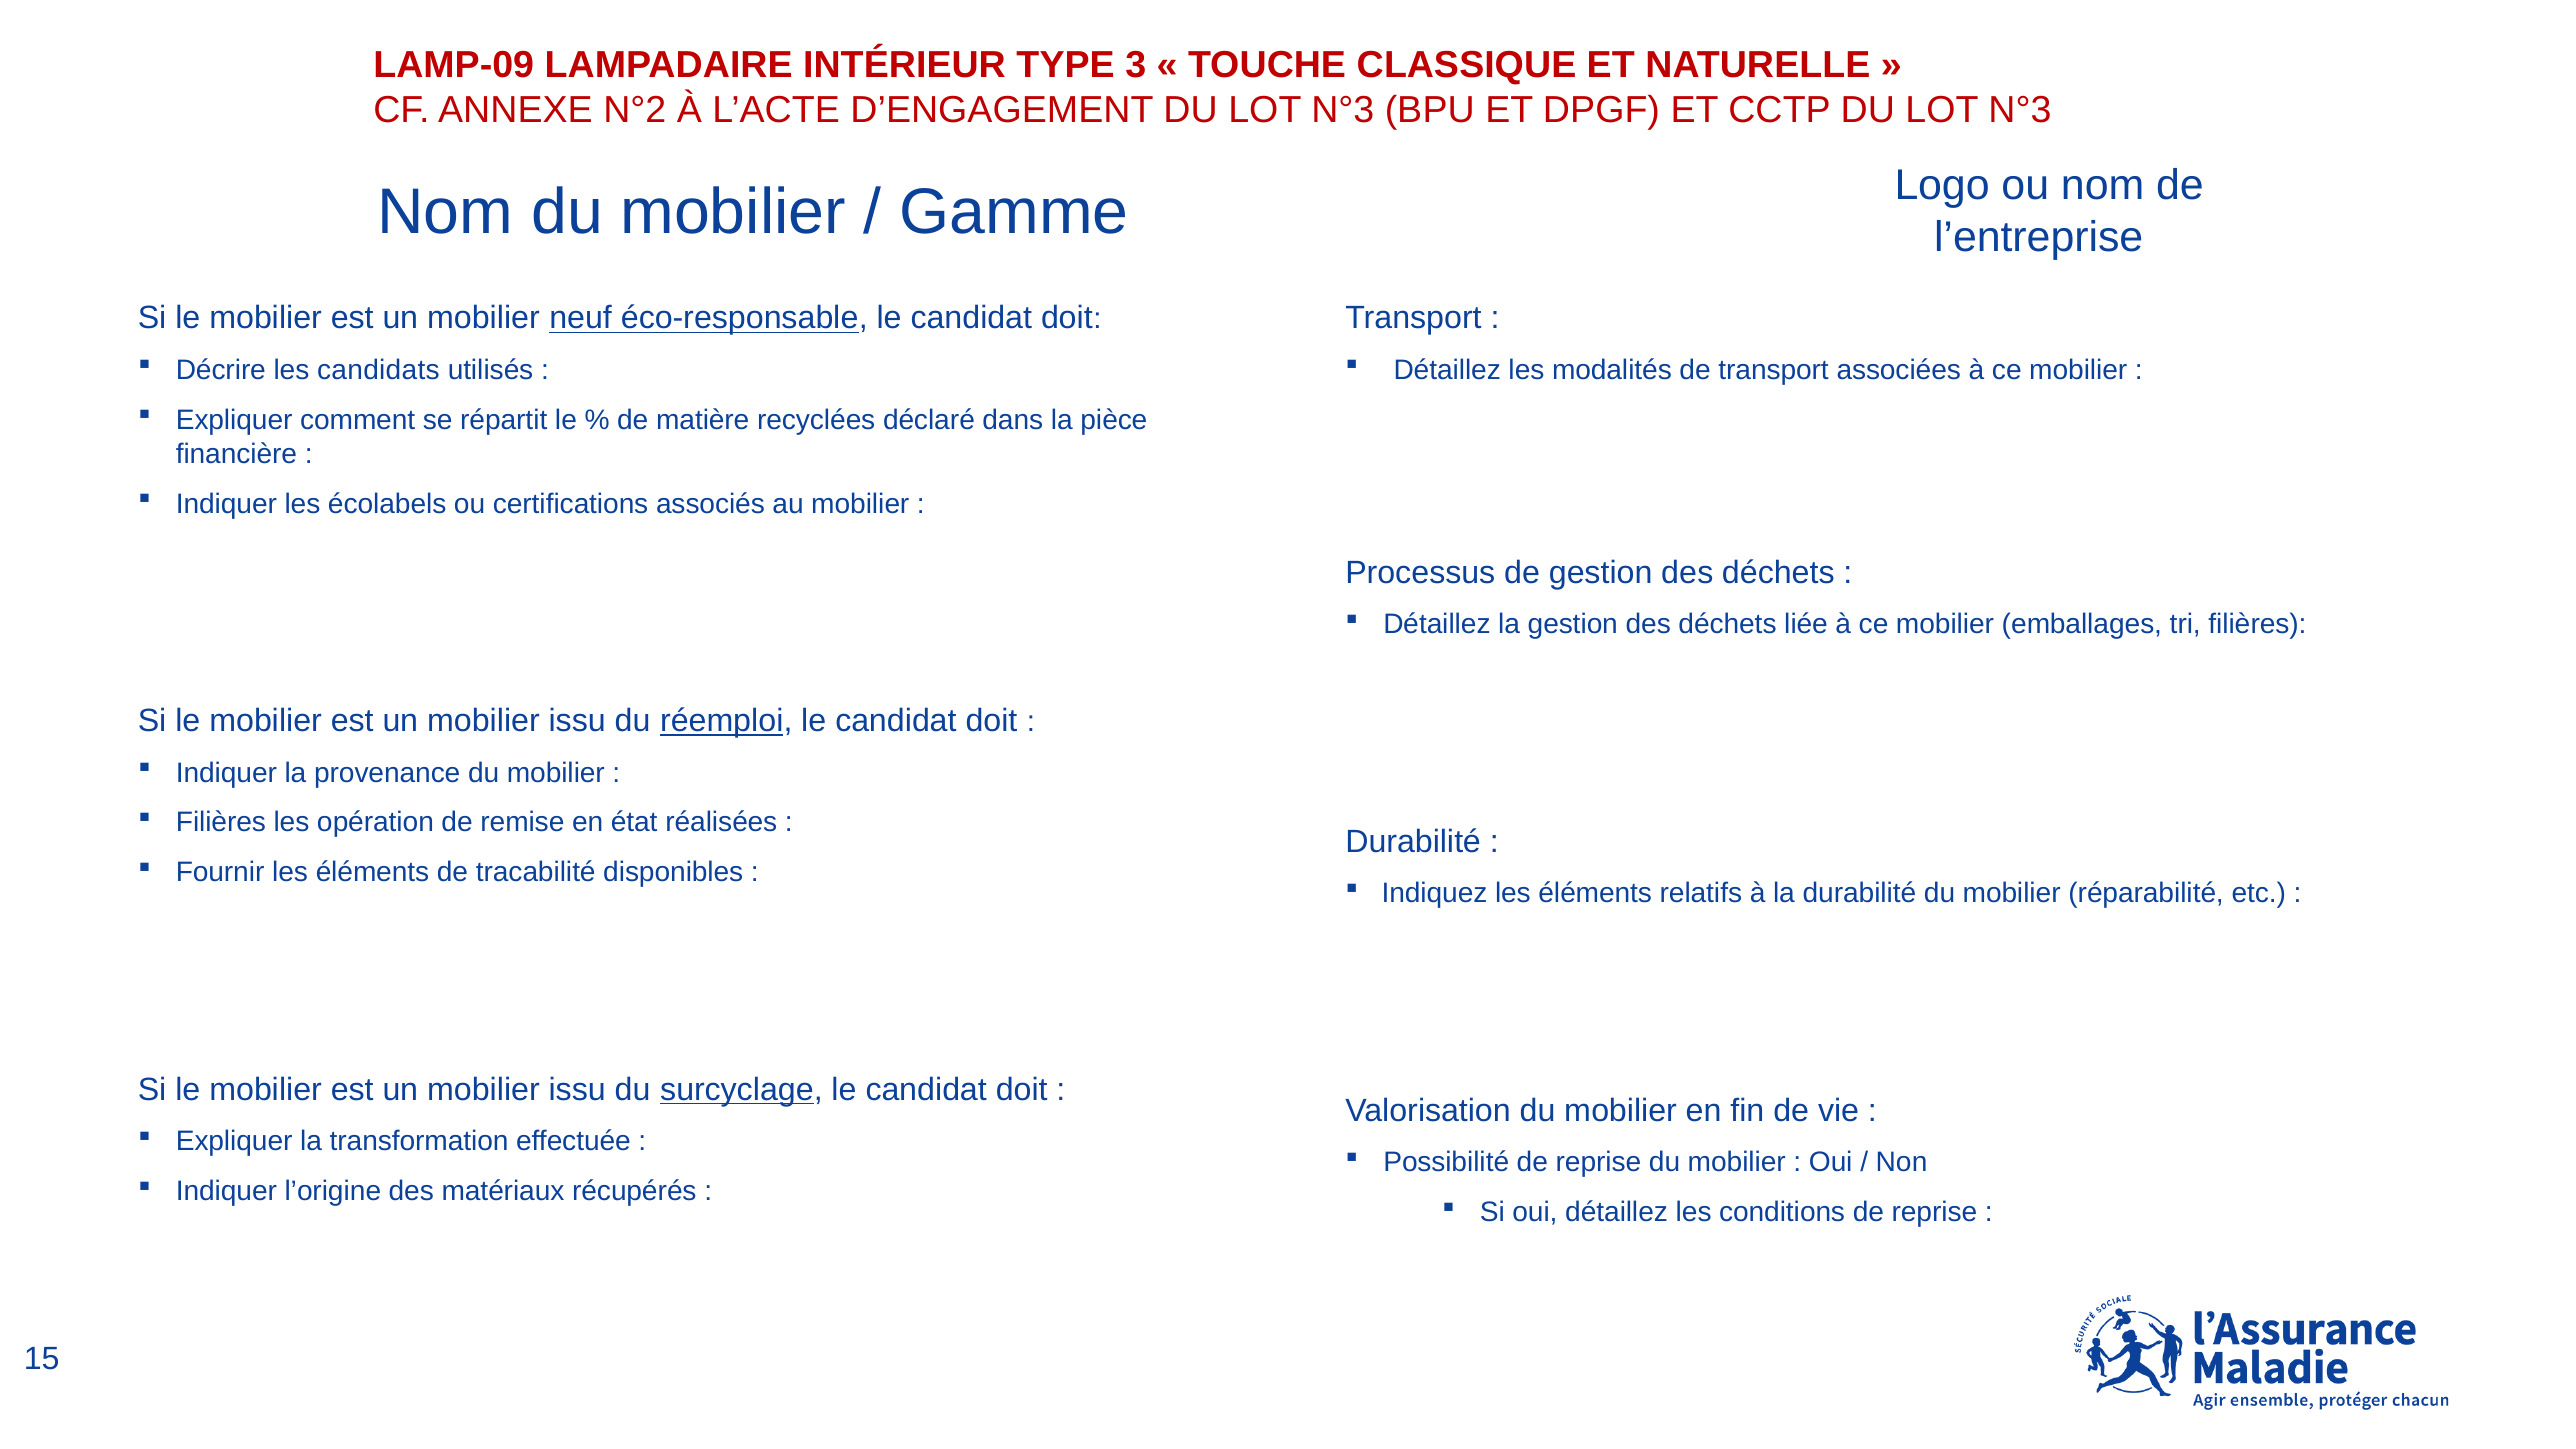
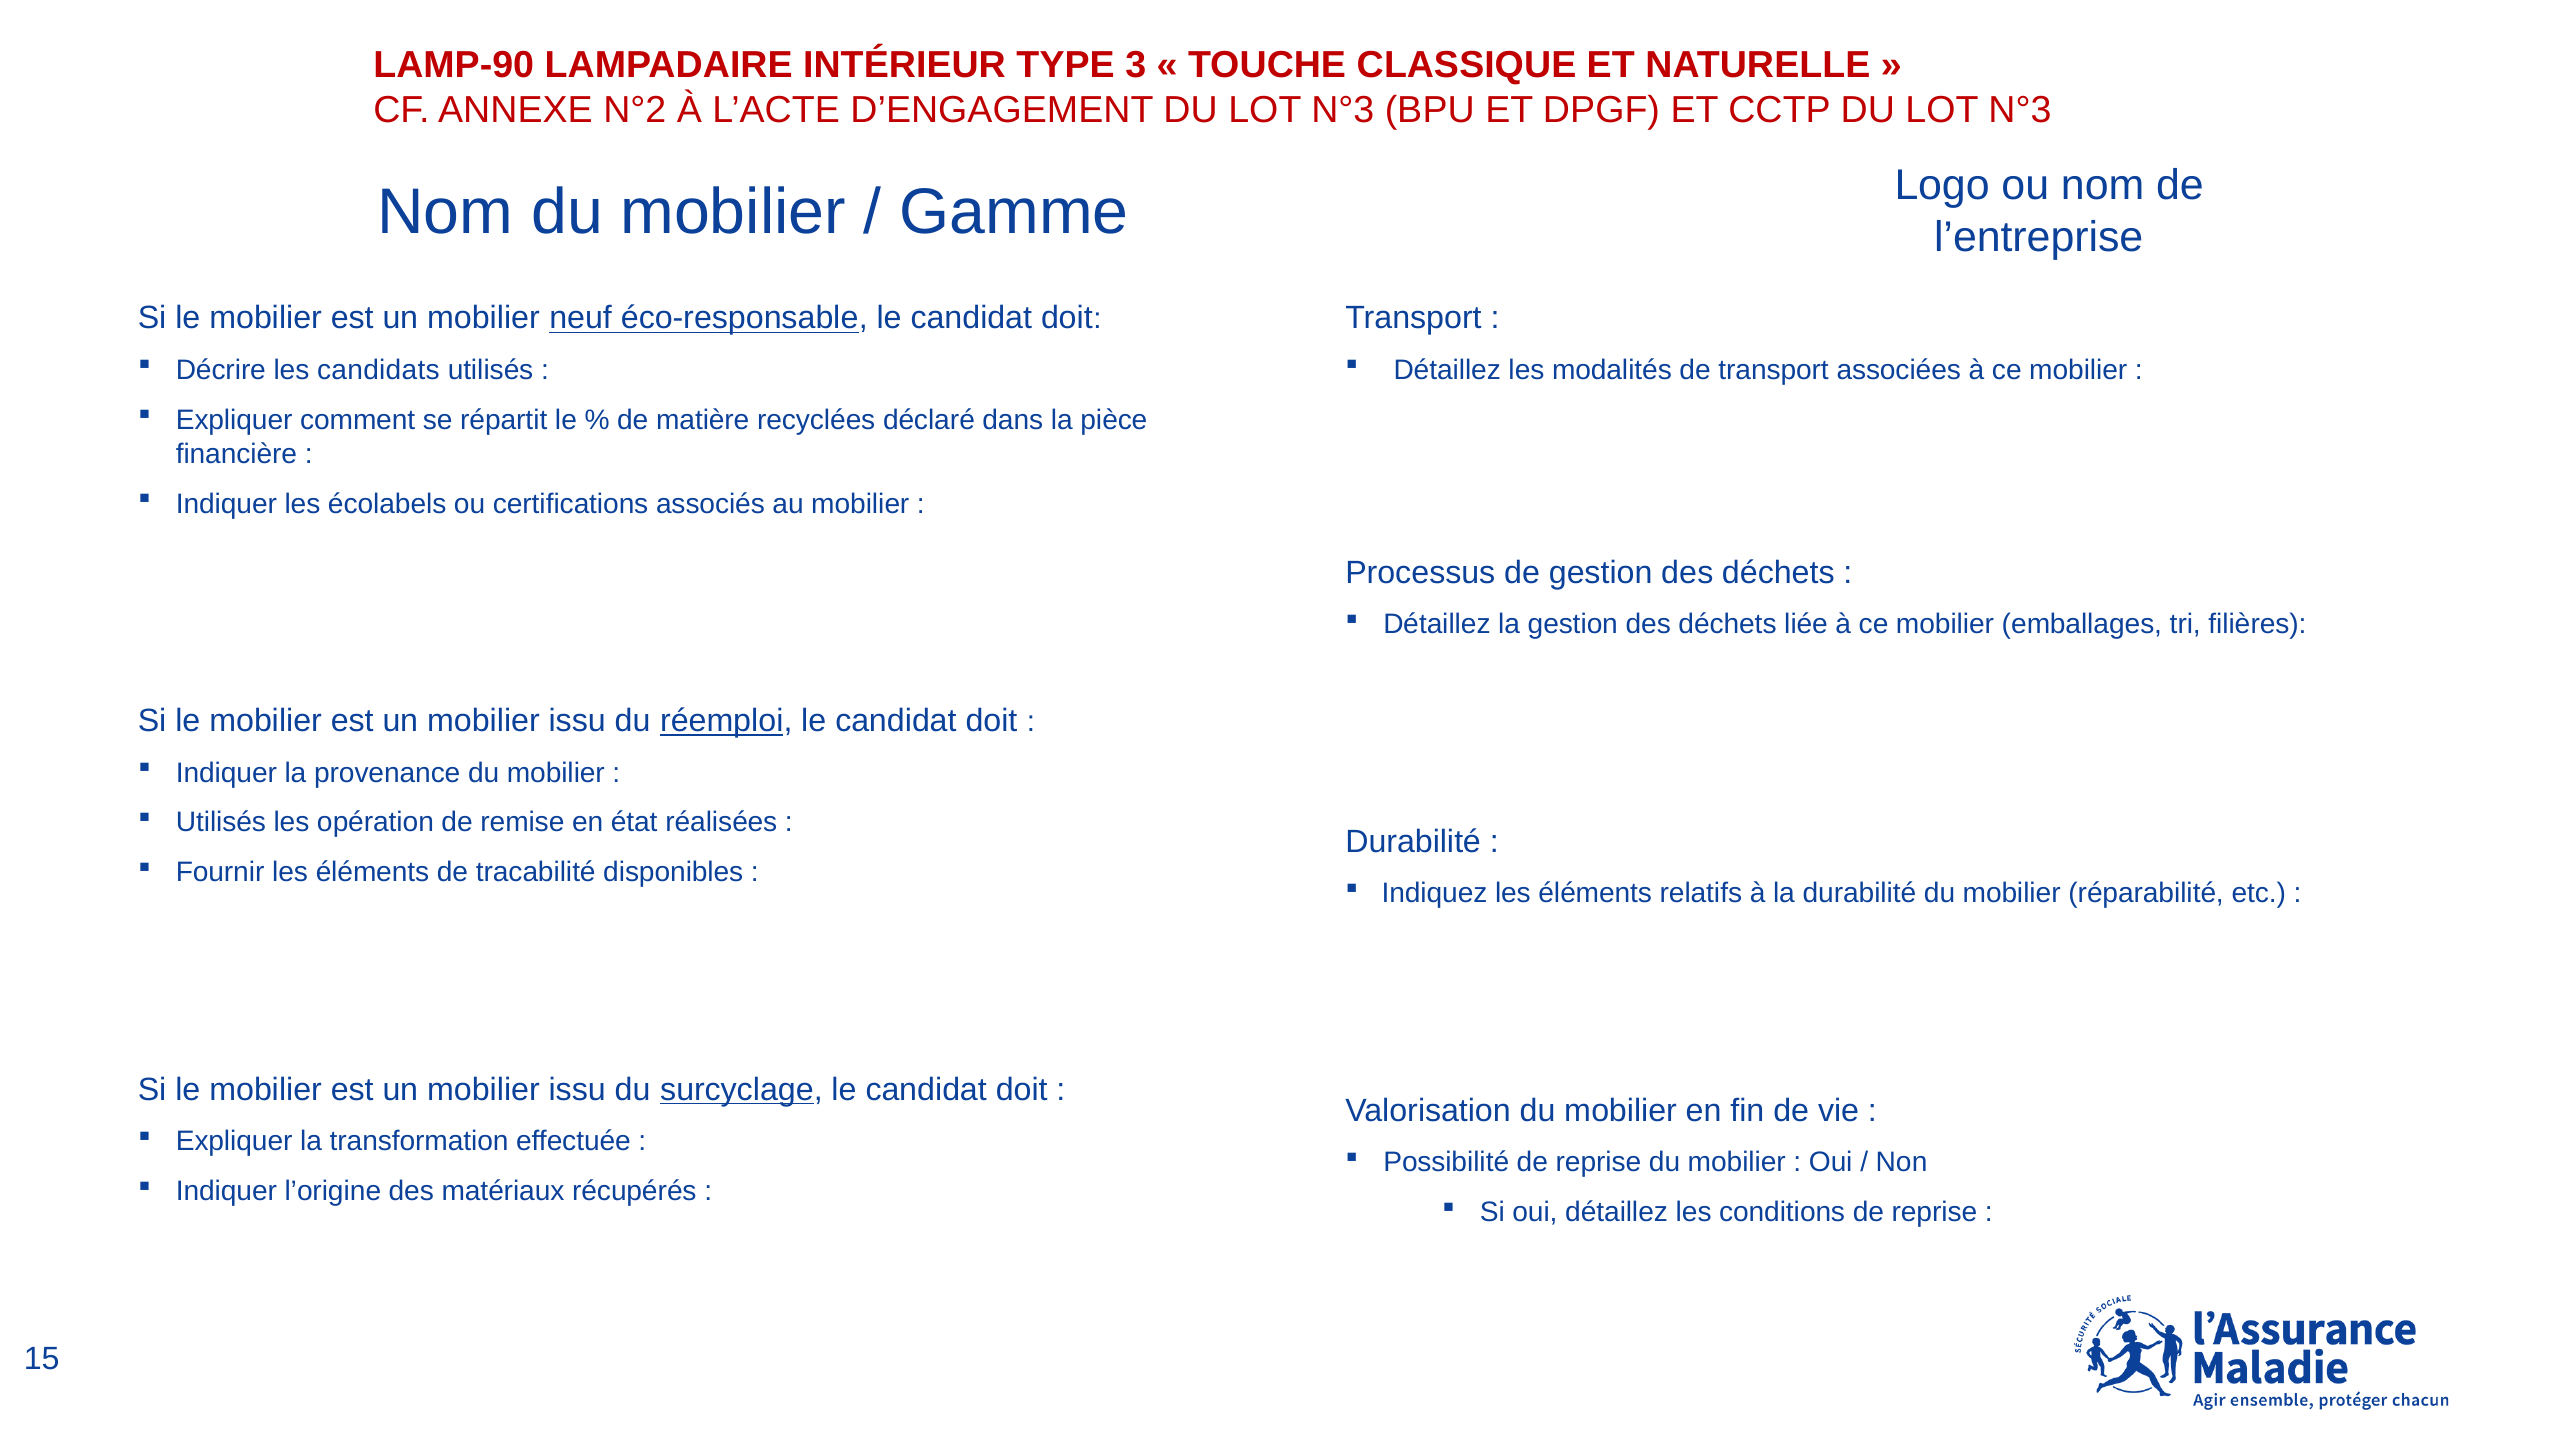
LAMP-09: LAMP-09 -> LAMP-90 (454, 65)
Filières: Filières -> Utilisés (221, 823)
